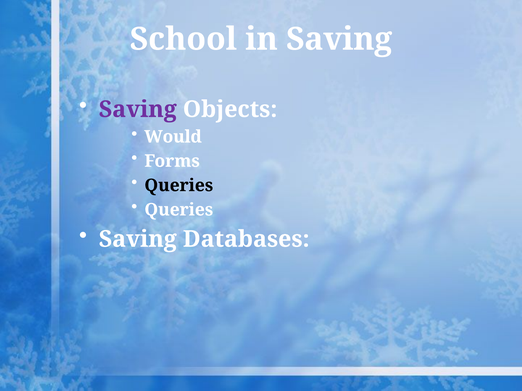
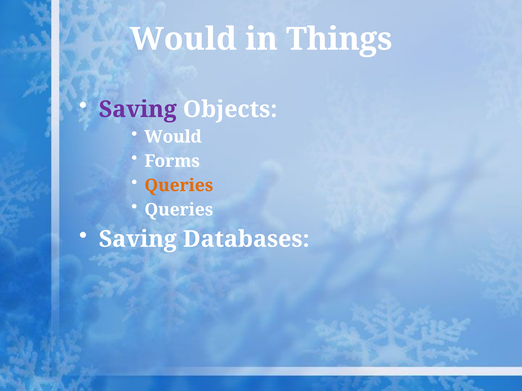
School: School -> Would (183, 39)
in Saving: Saving -> Things (339, 39)
Queries colour: black -> orange (179, 186)
